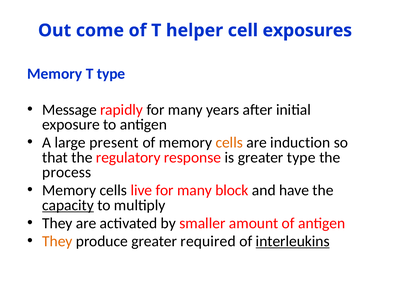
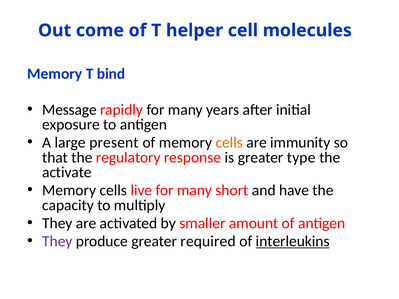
exposures: exposures -> molecules (307, 30)
T type: type -> bind (111, 74)
induction: induction -> immunity (300, 143)
process: process -> activate (67, 172)
block: block -> short (232, 190)
capacity underline: present -> none (68, 205)
They colour: orange -> purple (57, 241)
